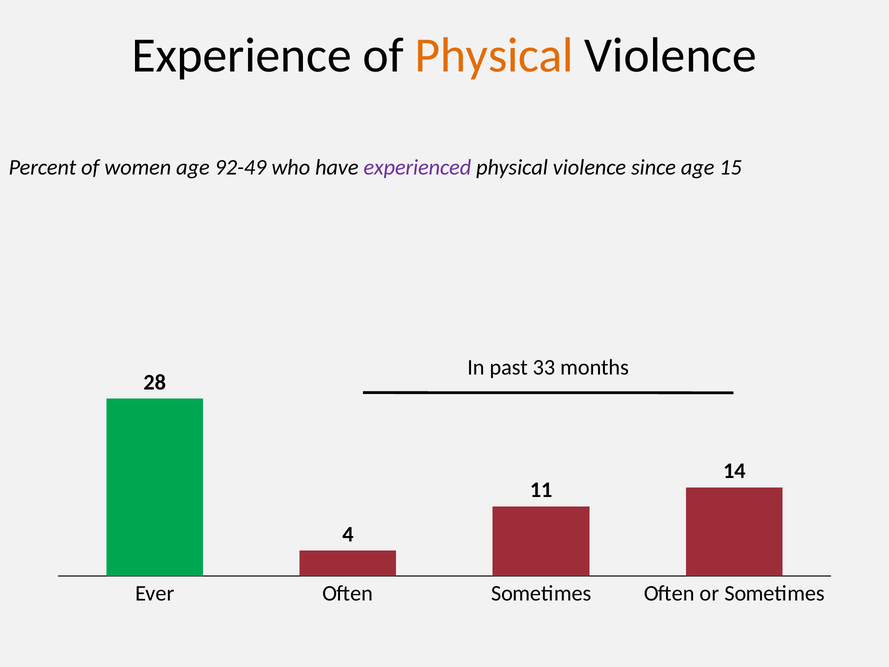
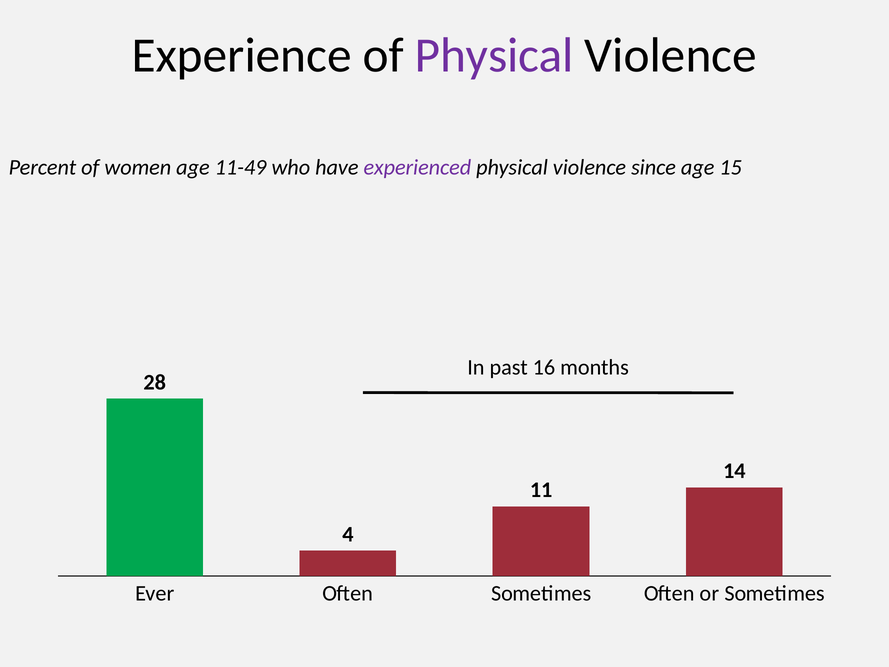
Physical colour: orange -> purple (494, 55)
92-49: 92-49 -> 11-49 (241, 167)
33: 33 -> 16 (544, 367)
